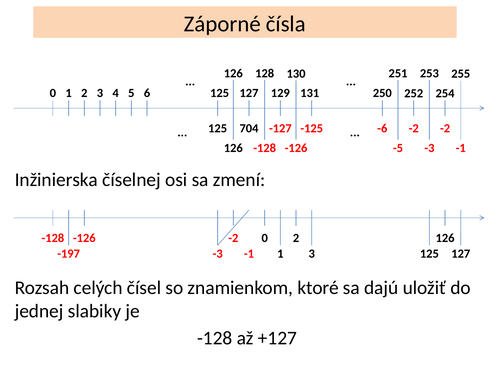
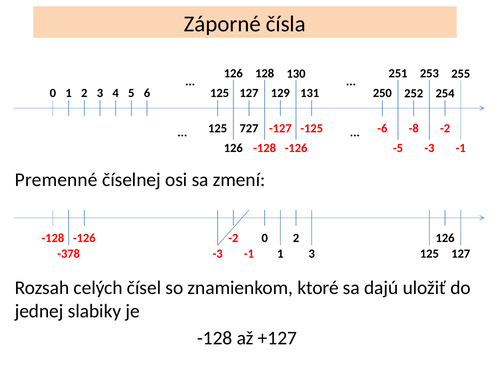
704: 704 -> 727 (249, 128)
-6 -2: -2 -> -8 (414, 128)
Inžinierska: Inžinierska -> Premenné (56, 180)
-197: -197 -> -378 (69, 254)
